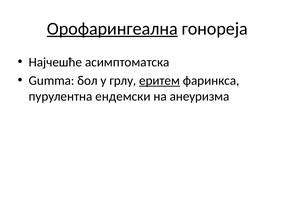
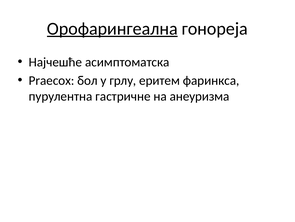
Gumma: Gumma -> Praecoх (52, 80)
еритем underline: present -> none (160, 80)
ендемски: ендемски -> гастричне (123, 96)
